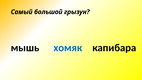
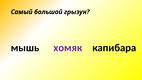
хомяк colour: blue -> purple (68, 48)
